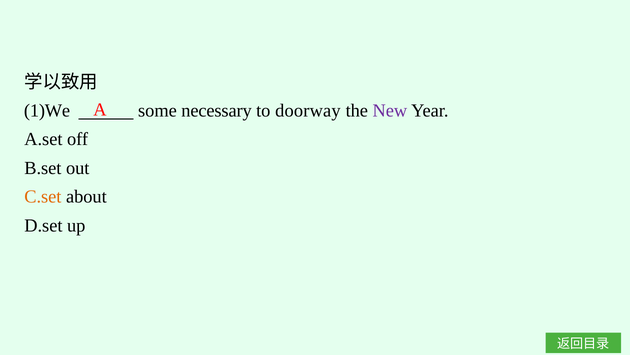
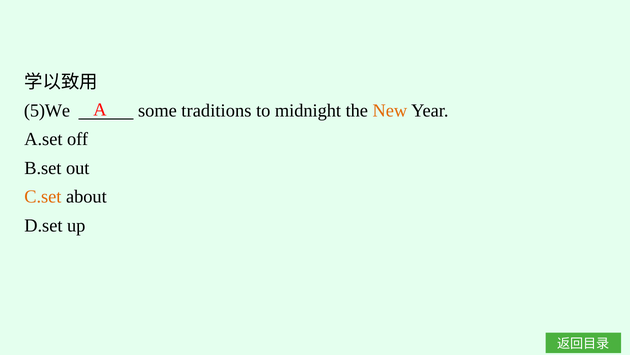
1)We: 1)We -> 5)We (47, 110)
necessary: necessary -> traditions (216, 110)
doorway: doorway -> midnight (308, 110)
New colour: purple -> orange (390, 110)
